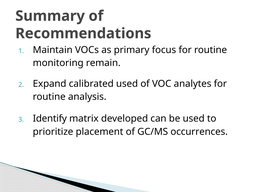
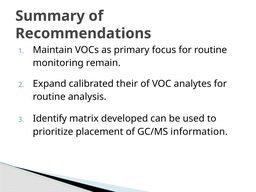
calibrated used: used -> their (127, 84)
occurrences: occurrences -> information (199, 132)
